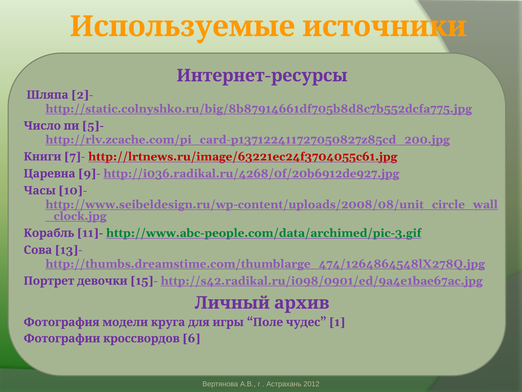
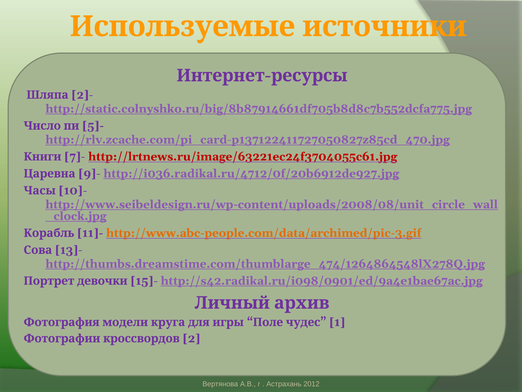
http://rlv.zcache.com/pi_card-p137122411727050827z85cd_200.jpg: http://rlv.zcache.com/pi_card-p137122411727050827z85cd_200.jpg -> http://rlv.zcache.com/pi_card-p137122411727050827z85cd_470.jpg (248, 140)
http://i036.radikal.ru/4268/0f/20b6912de927.jpg: http://i036.radikal.ru/4268/0f/20b6912de927.jpg -> http://i036.radikal.ru/4712/0f/20b6912de927.jpg (251, 173)
http://www.abc-people.com/data/archimed/pic-3.gif colour: green -> orange (264, 233)
6: 6 -> 2 (191, 338)
